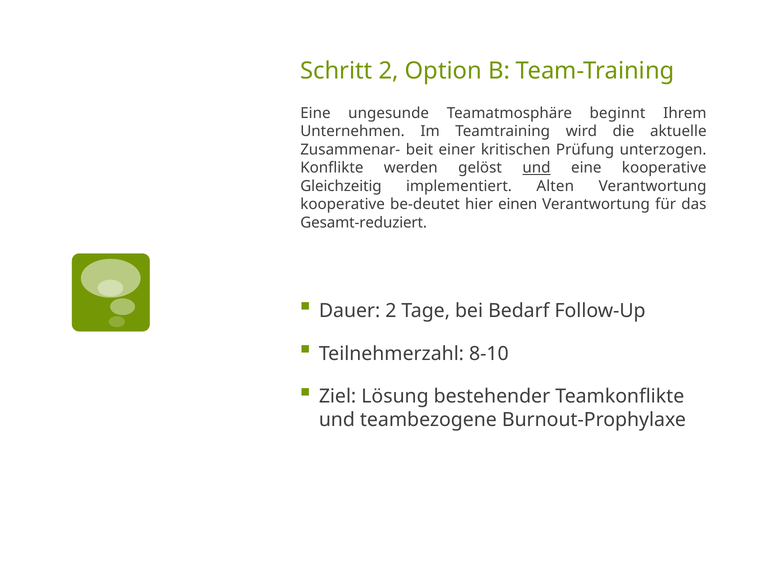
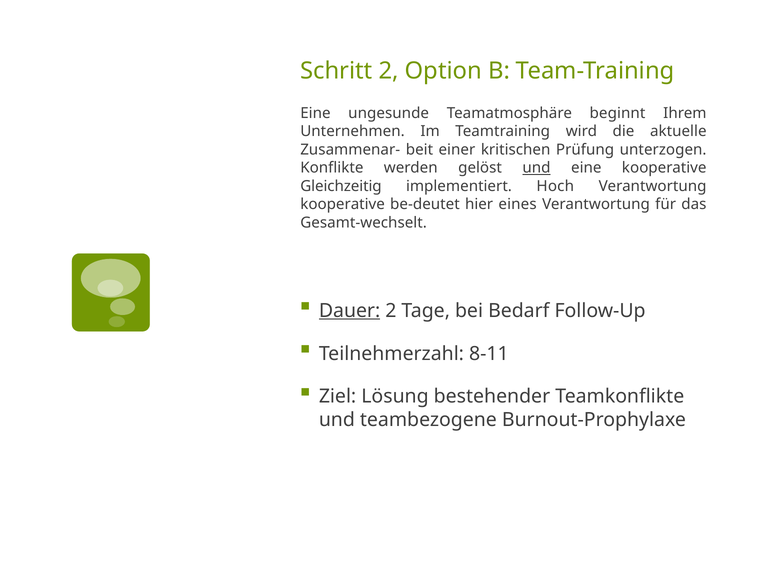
Alten: Alten -> Hoch (555, 186)
einen: einen -> eines (518, 204)
Gesamt-reduziert: Gesamt-reduziert -> Gesamt-wechselt (364, 223)
Dauer underline: none -> present (350, 311)
8-10: 8-10 -> 8-11 (489, 354)
